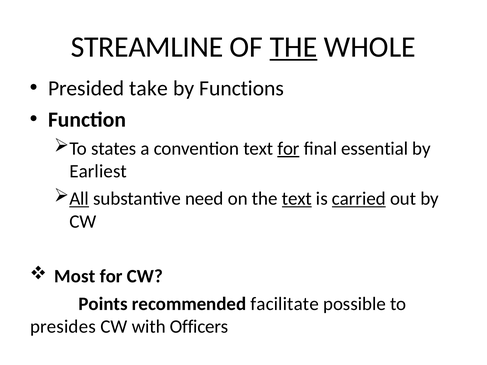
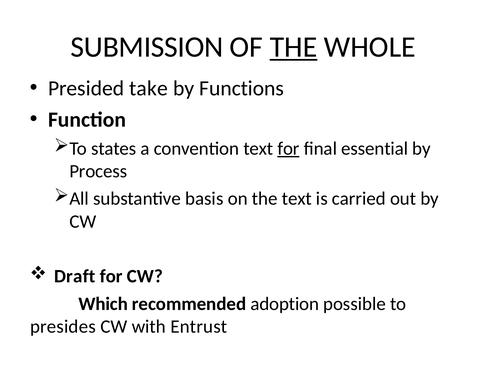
STREAMLINE: STREAMLINE -> SUBMISSION (147, 47)
Earliest: Earliest -> Process (98, 171)
All underline: present -> none (79, 199)
need: need -> basis (204, 199)
text underline: present -> none (297, 199)
carried underline: present -> none (359, 199)
Most: Most -> Draft (75, 277)
Points: Points -> Which (103, 304)
facilitate: facilitate -> adoption (285, 304)
Officers: Officers -> Entrust (199, 327)
